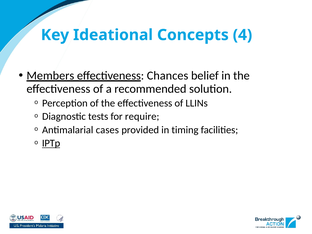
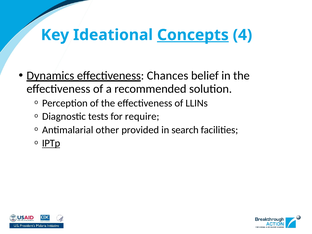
Concepts underline: none -> present (193, 35)
Members: Members -> Dynamics (50, 76)
cases: cases -> other (107, 130)
timing: timing -> search (185, 130)
